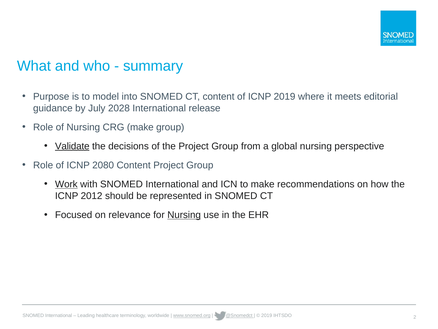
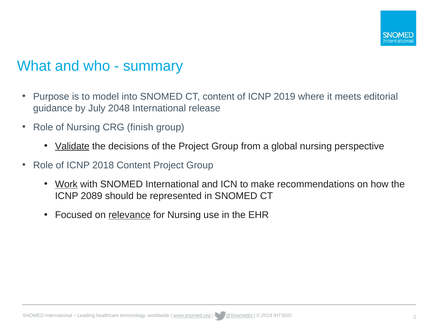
2028: 2028 -> 2048 (119, 108)
CRG make: make -> finish (140, 127)
2080: 2080 -> 2018 (103, 165)
2012: 2012 -> 2089 (92, 196)
relevance underline: none -> present (130, 215)
Nursing underline: present -> none (184, 215)
